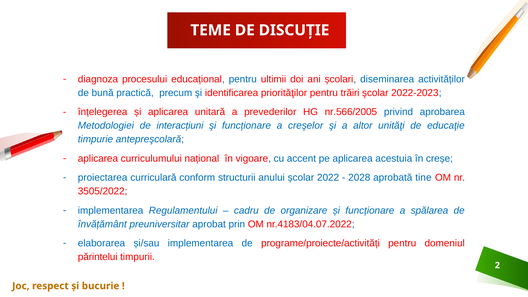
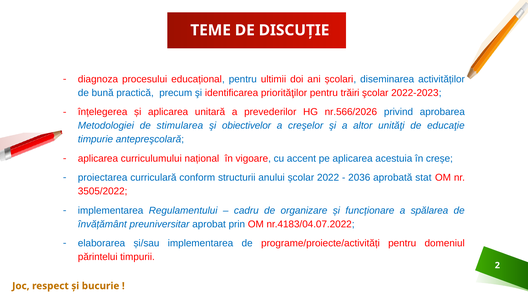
nr.566/2005: nr.566/2005 -> nr.566/2026 (351, 112)
interacțiuni: interacțiuni -> stimularea (180, 126)
şi funcționare: funcționare -> obiectivelor (247, 126)
2028: 2028 -> 2036 (359, 178)
tine: tine -> stat (423, 178)
